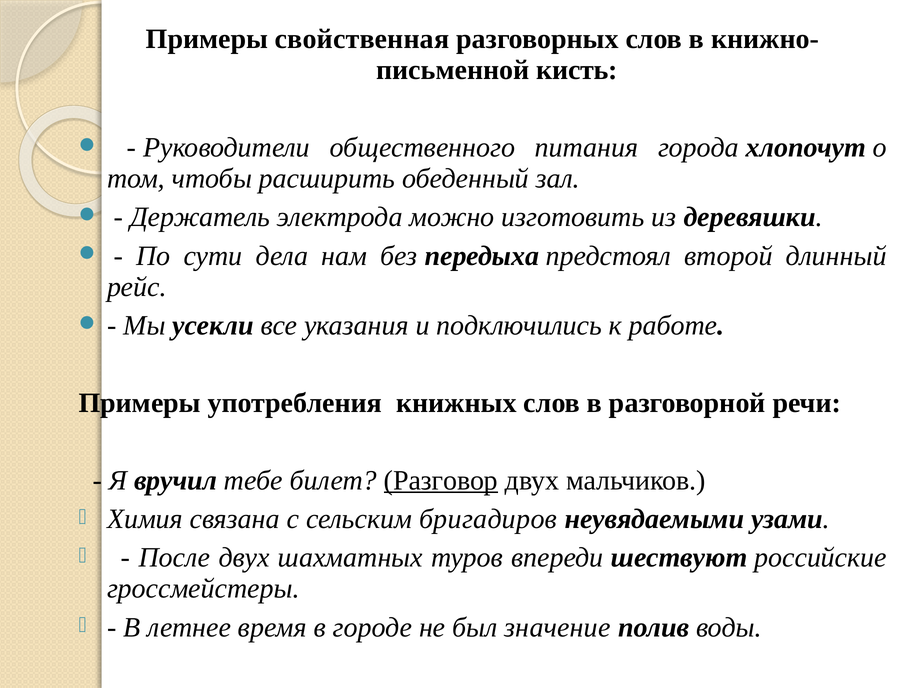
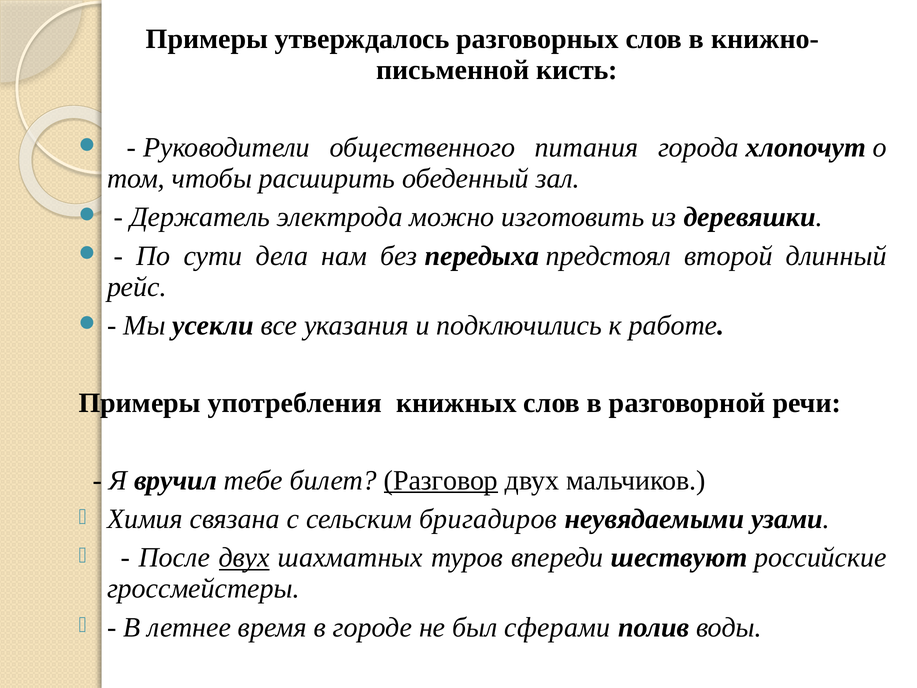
свойственная: свойственная -> утверждалось (362, 39)
двух underline: none -> present (244, 557)
значение: значение -> сферами (557, 627)
